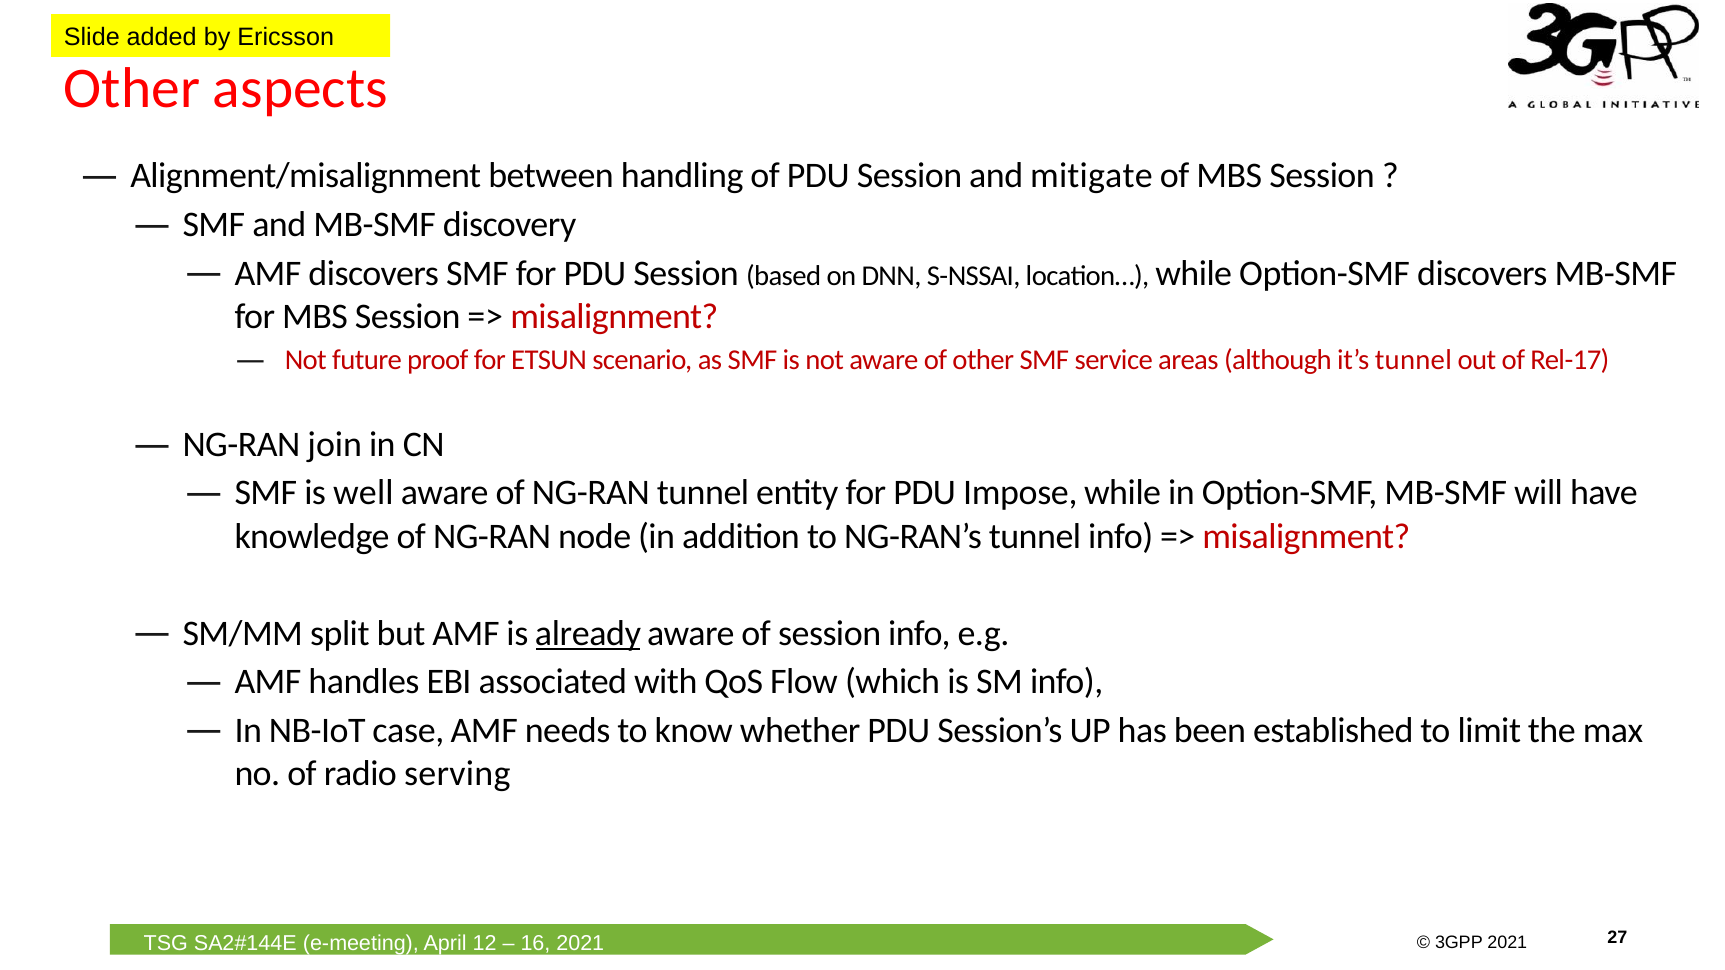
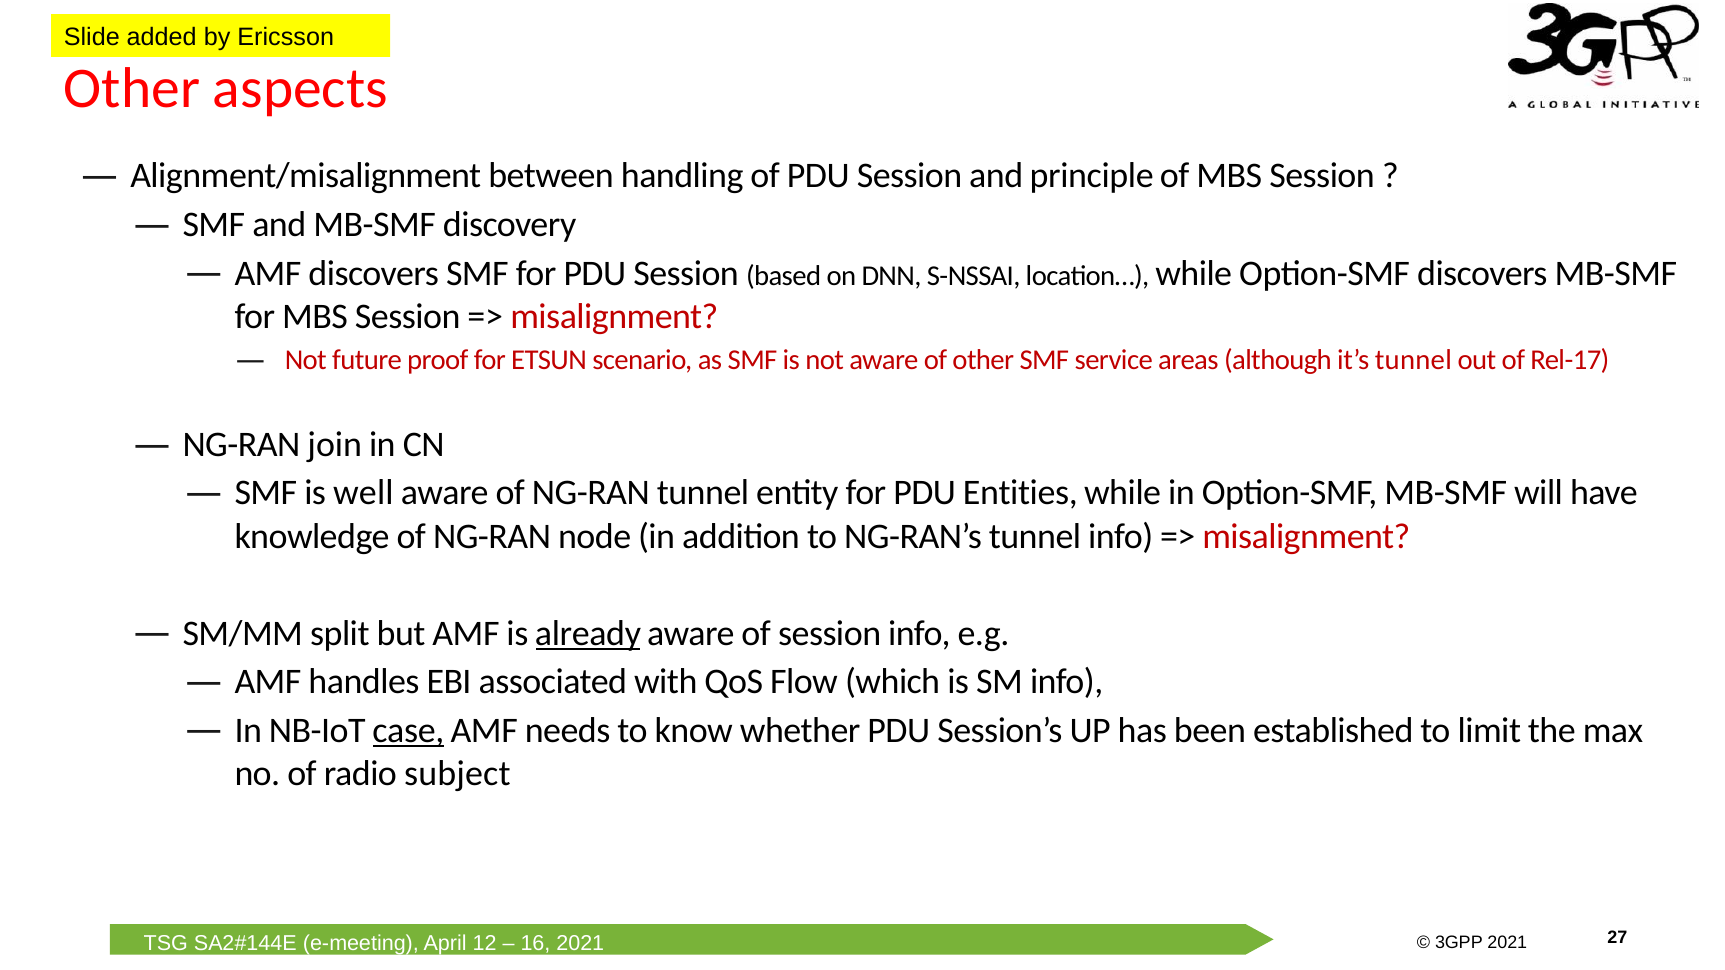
mitigate: mitigate -> principle (1092, 176)
Impose: Impose -> Entities (1020, 493)
case underline: none -> present (408, 731)
serving: serving -> subject (457, 774)
